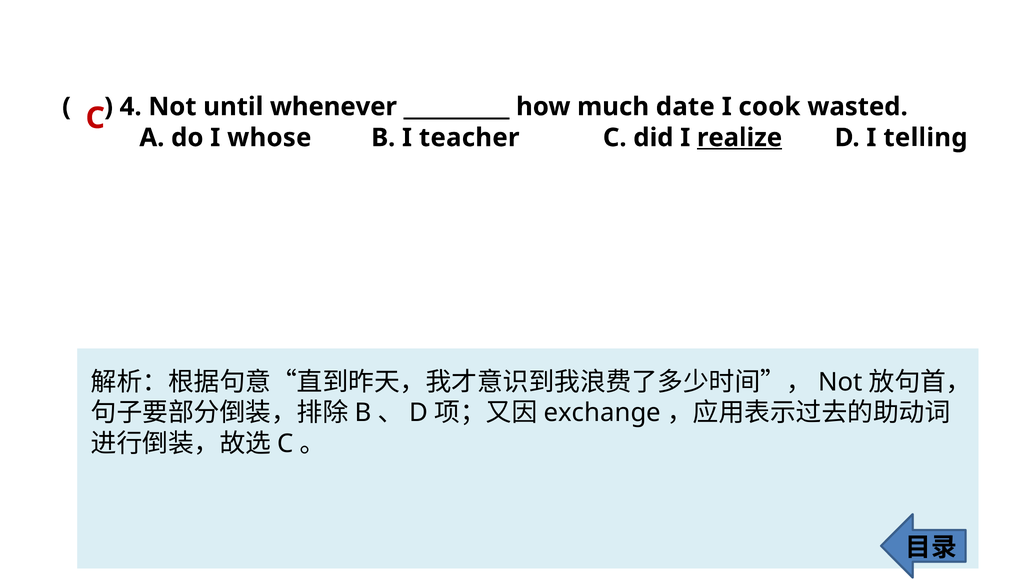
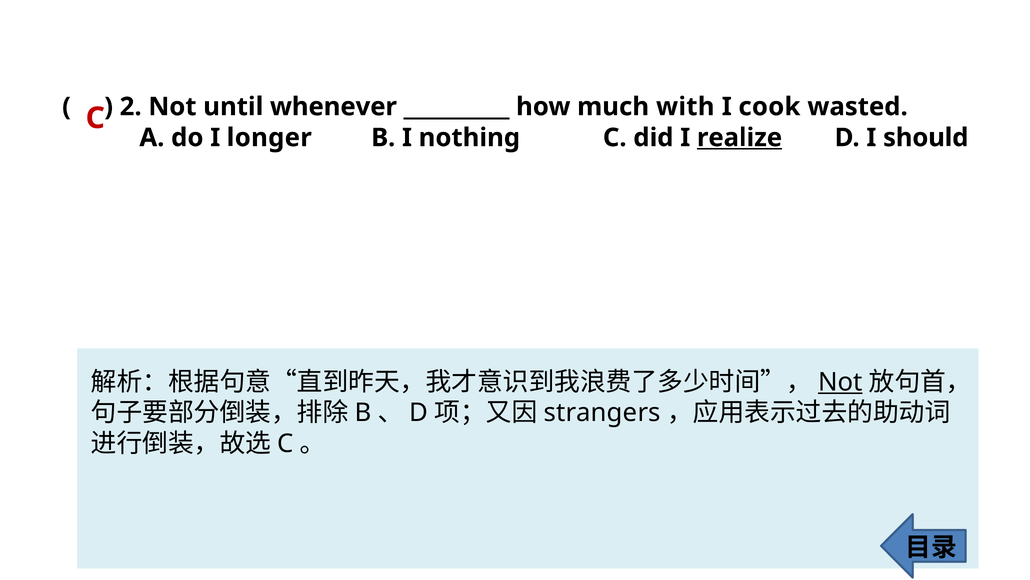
4: 4 -> 2 (131, 107)
date: date -> with (685, 107)
whose: whose -> longer (269, 138)
teacher: teacher -> nothing (469, 138)
telling: telling -> should (926, 138)
Not underline: none -> present (840, 382)
exchange: exchange -> strangers (602, 413)
